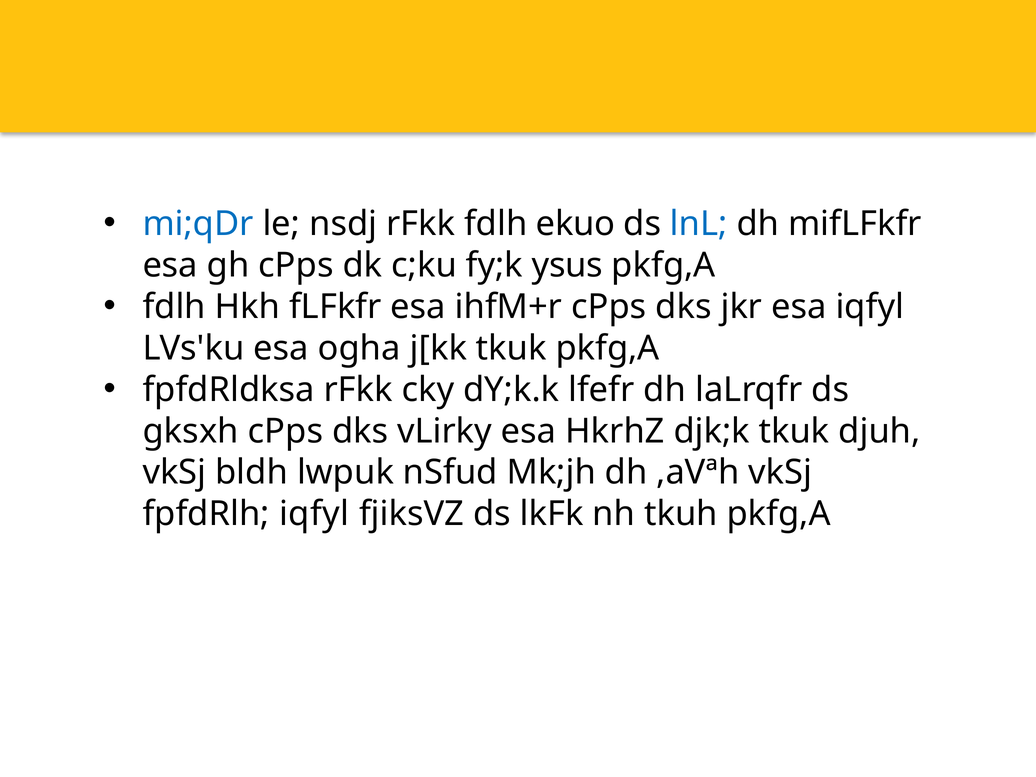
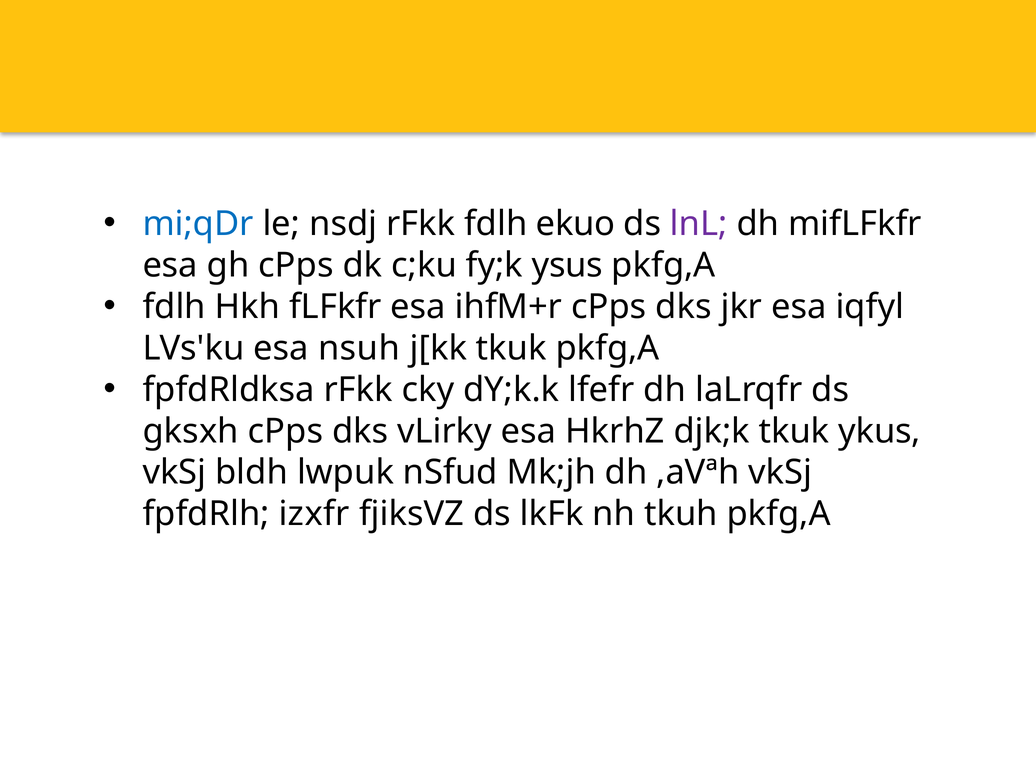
lnL colour: blue -> purple (699, 224)
ogha: ogha -> nsuh (359, 348)
djuh: djuh -> ykus (880, 431)
fpfdRlh iqfyl: iqfyl -> izxfr (314, 514)
